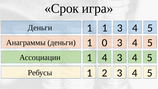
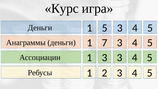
Срок: Срок -> Курс (62, 9)
1 1: 1 -> 5 (105, 28)
0: 0 -> 7 (105, 43)
1 4: 4 -> 3 (105, 58)
